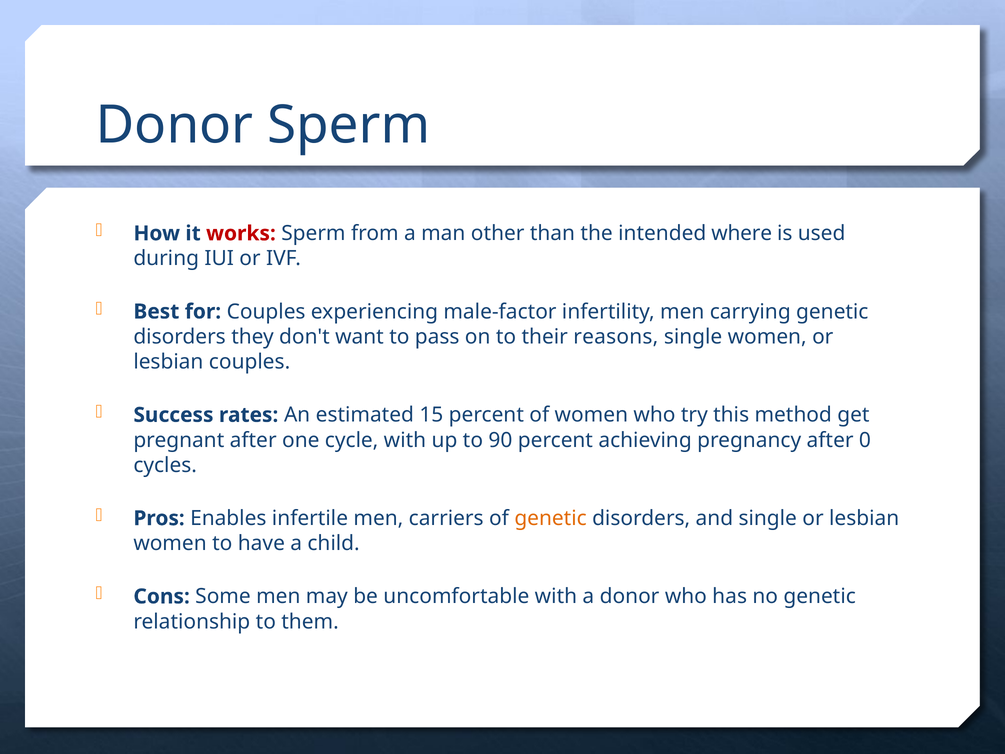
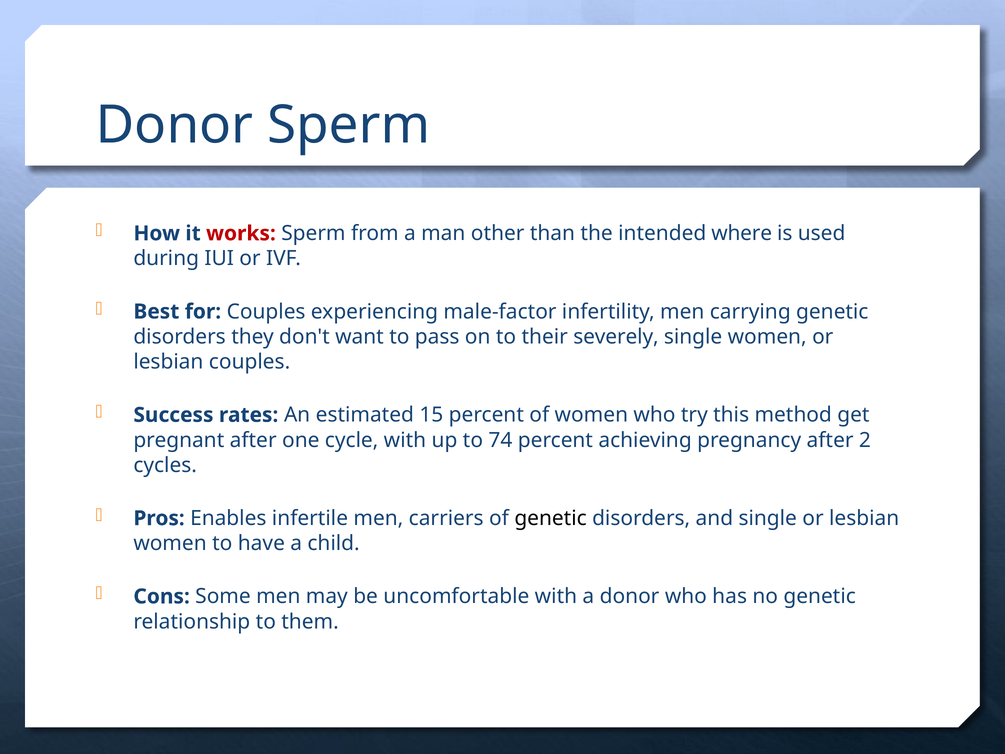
reasons: reasons -> severely (616, 337)
90: 90 -> 74 (500, 440)
0: 0 -> 2 (865, 440)
genetic colour: orange -> black (551, 518)
